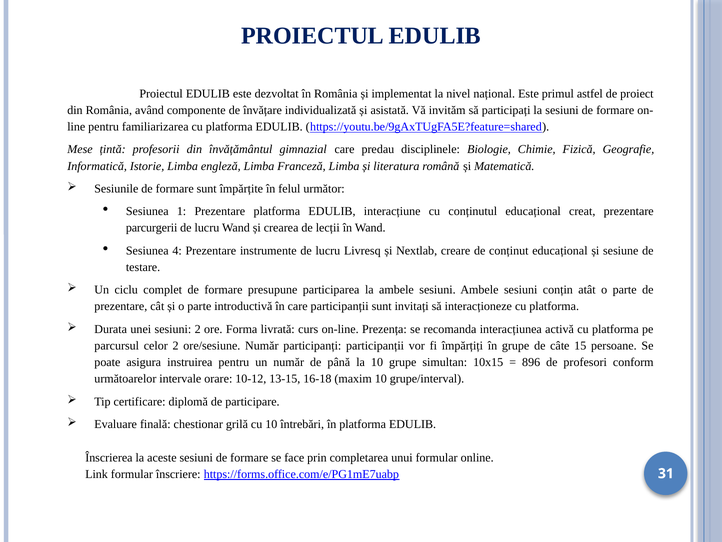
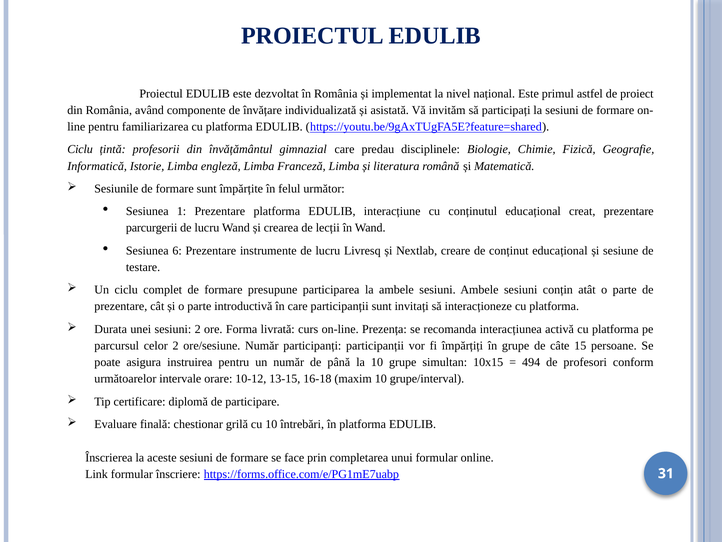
Mese: Mese -> Ciclu (80, 149)
4: 4 -> 6 (177, 250)
896: 896 -> 494 (531, 362)
